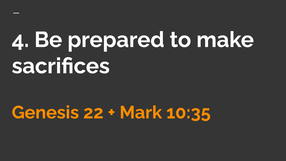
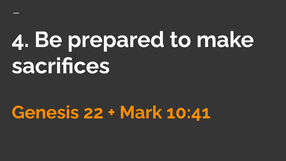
10:35: 10:35 -> 10:41 (188, 112)
